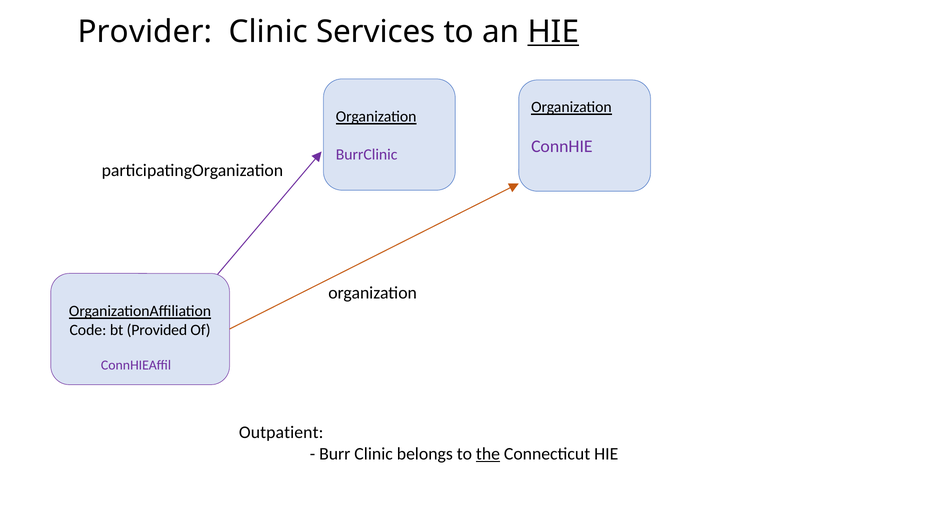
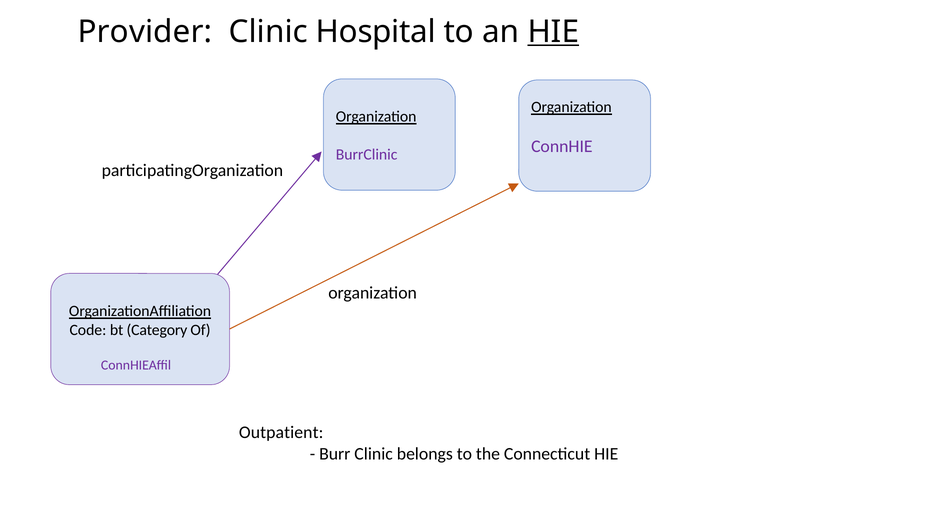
Services: Services -> Hospital (376, 32)
Provided: Provided -> Category (157, 330)
the underline: present -> none (488, 454)
